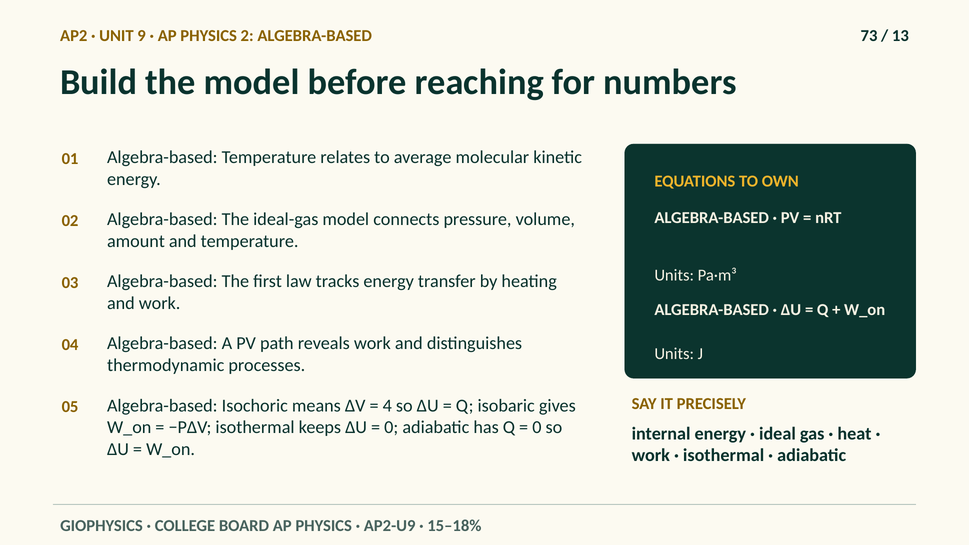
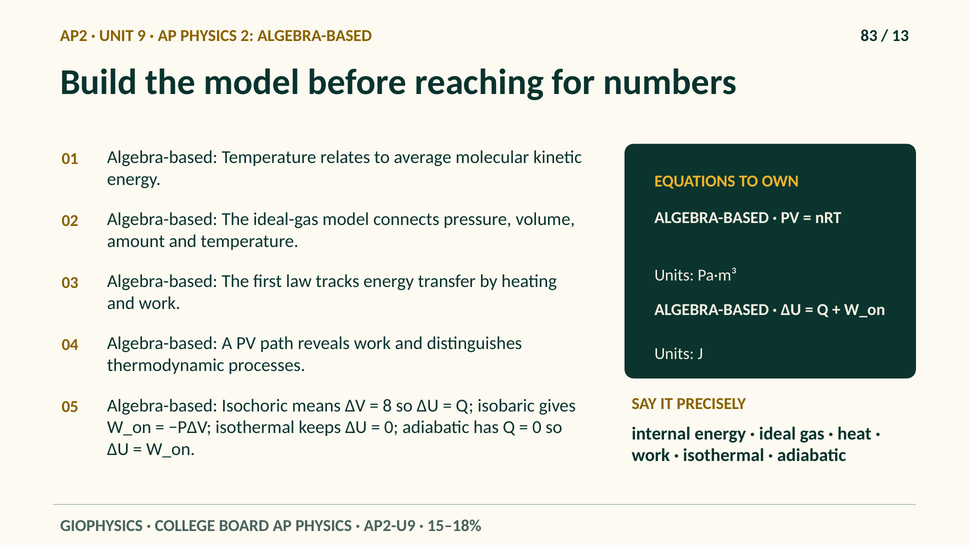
73: 73 -> 83 (869, 36)
4: 4 -> 8 (387, 406)
